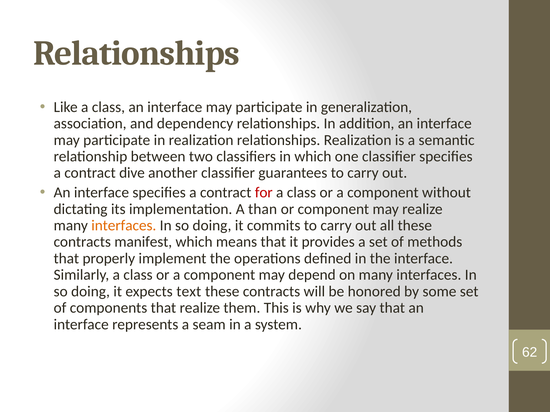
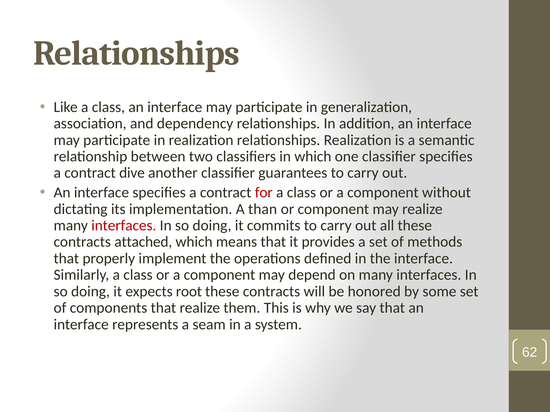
interfaces colour: orange -> red (124, 226)
manifest: manifest -> attached (143, 242)
text: text -> root (189, 292)
